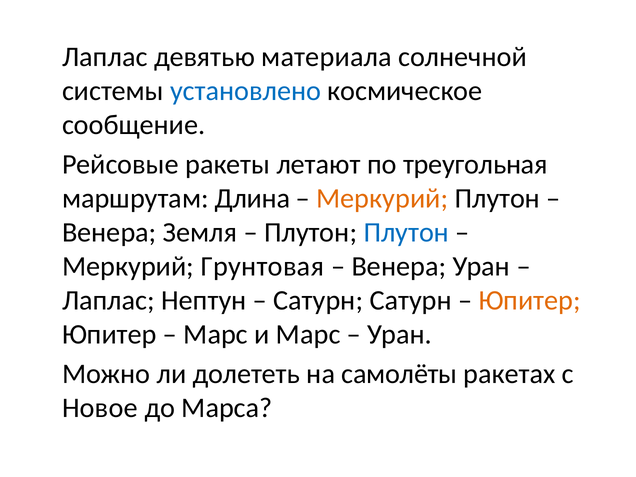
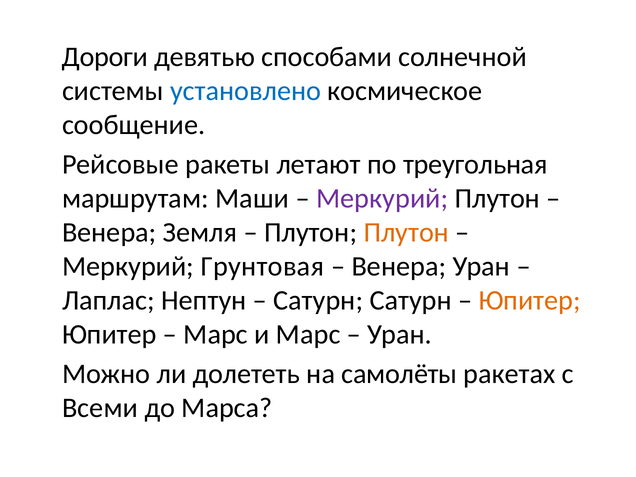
Лаплас: Лаплас -> Дороги (105, 57)
материала: материала -> способами (327, 57)
Длина: Длина -> Маши (252, 198)
Меркурий colour: orange -> purple (382, 198)
Плутон colour: blue -> orange (406, 232)
Новое: Новое -> Всеми (100, 408)
